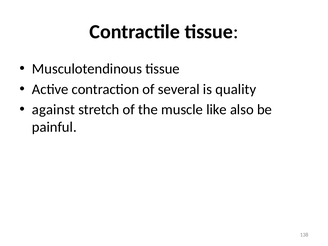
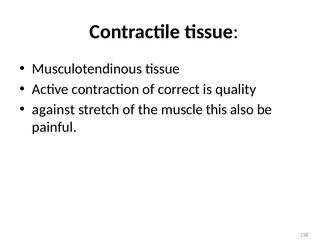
several: several -> correct (179, 89)
like: like -> this (217, 110)
